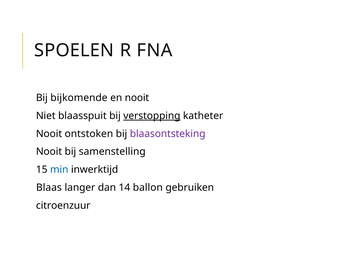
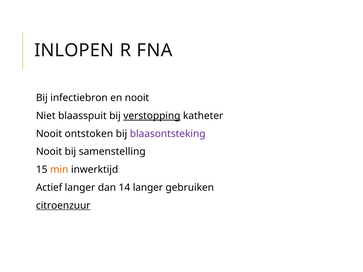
SPOELEN: SPOELEN -> INLOPEN (74, 50)
bijkomende: bijkomende -> infectiebron (79, 98)
min colour: blue -> orange (59, 170)
Blaas: Blaas -> Actief (49, 188)
14 ballon: ballon -> langer (148, 188)
citroenzuur underline: none -> present (63, 206)
